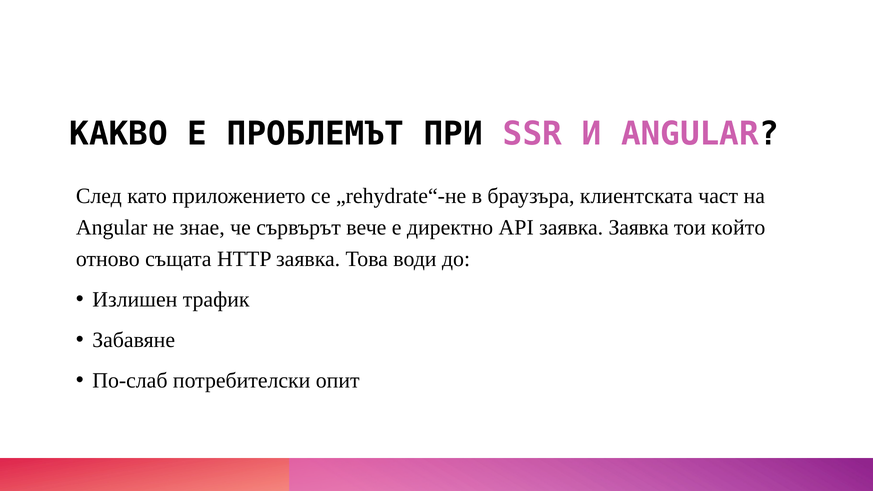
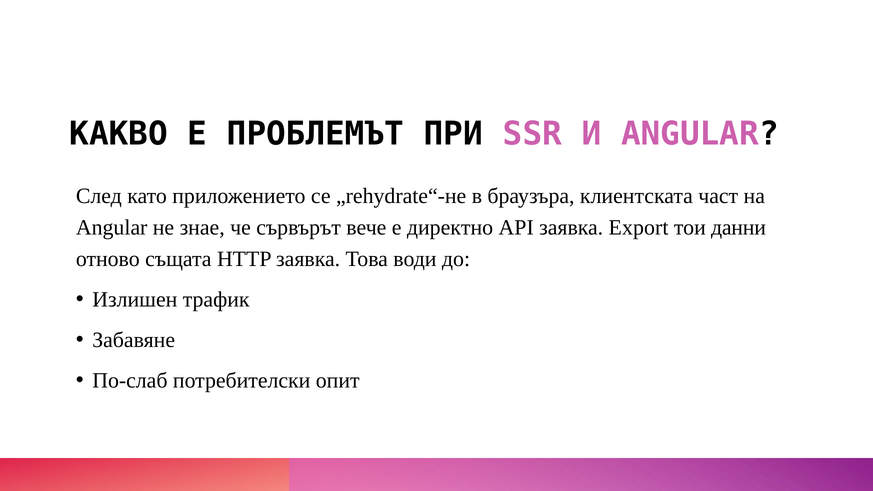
заявка Заявка: Заявка -> Export (639, 228)
който: който -> данни (739, 228)
